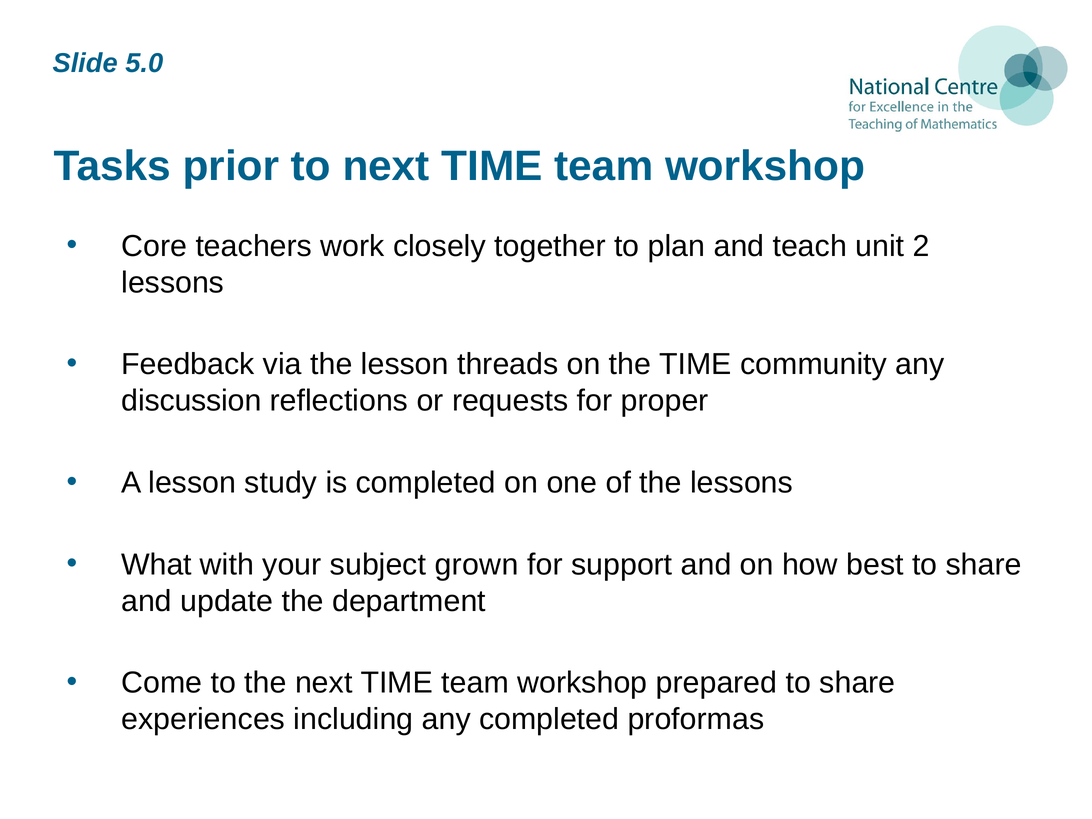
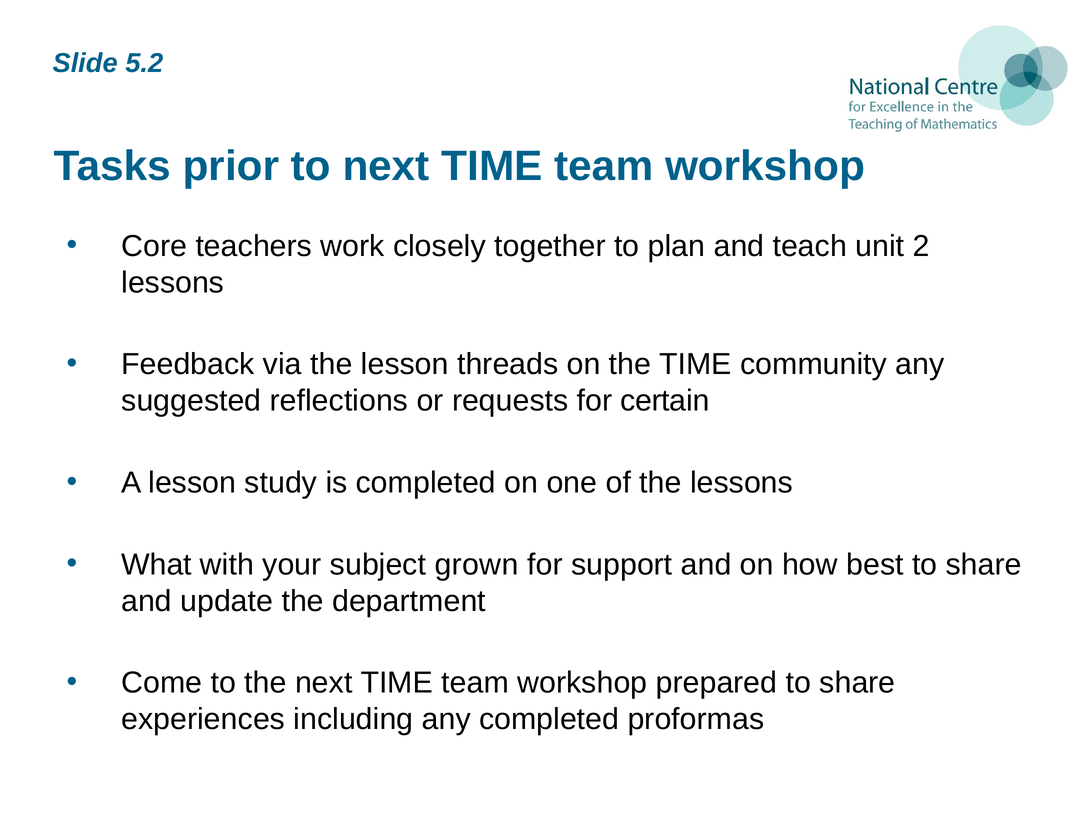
5.0: 5.0 -> 5.2 (144, 63)
discussion: discussion -> suggested (191, 401)
proper: proper -> certain (665, 401)
